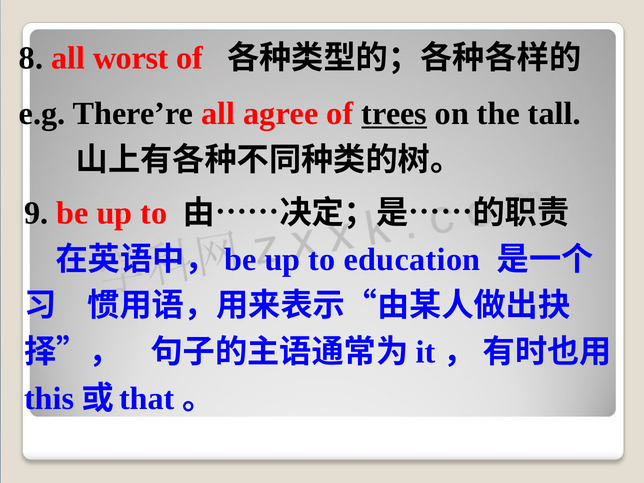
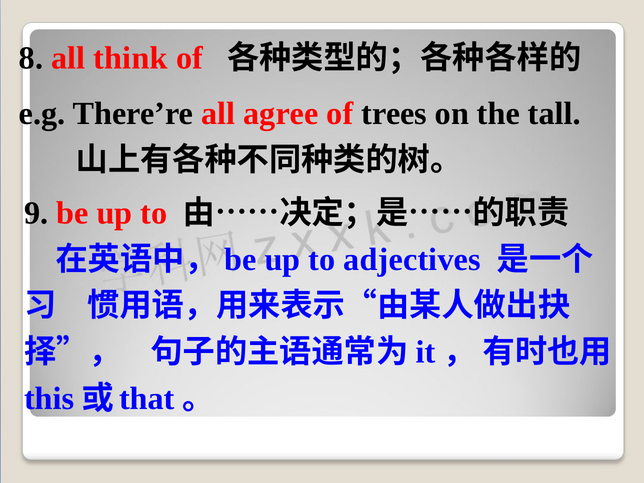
worst: worst -> think (131, 58)
trees underline: present -> none (394, 114)
education: education -> adjectives (412, 259)
